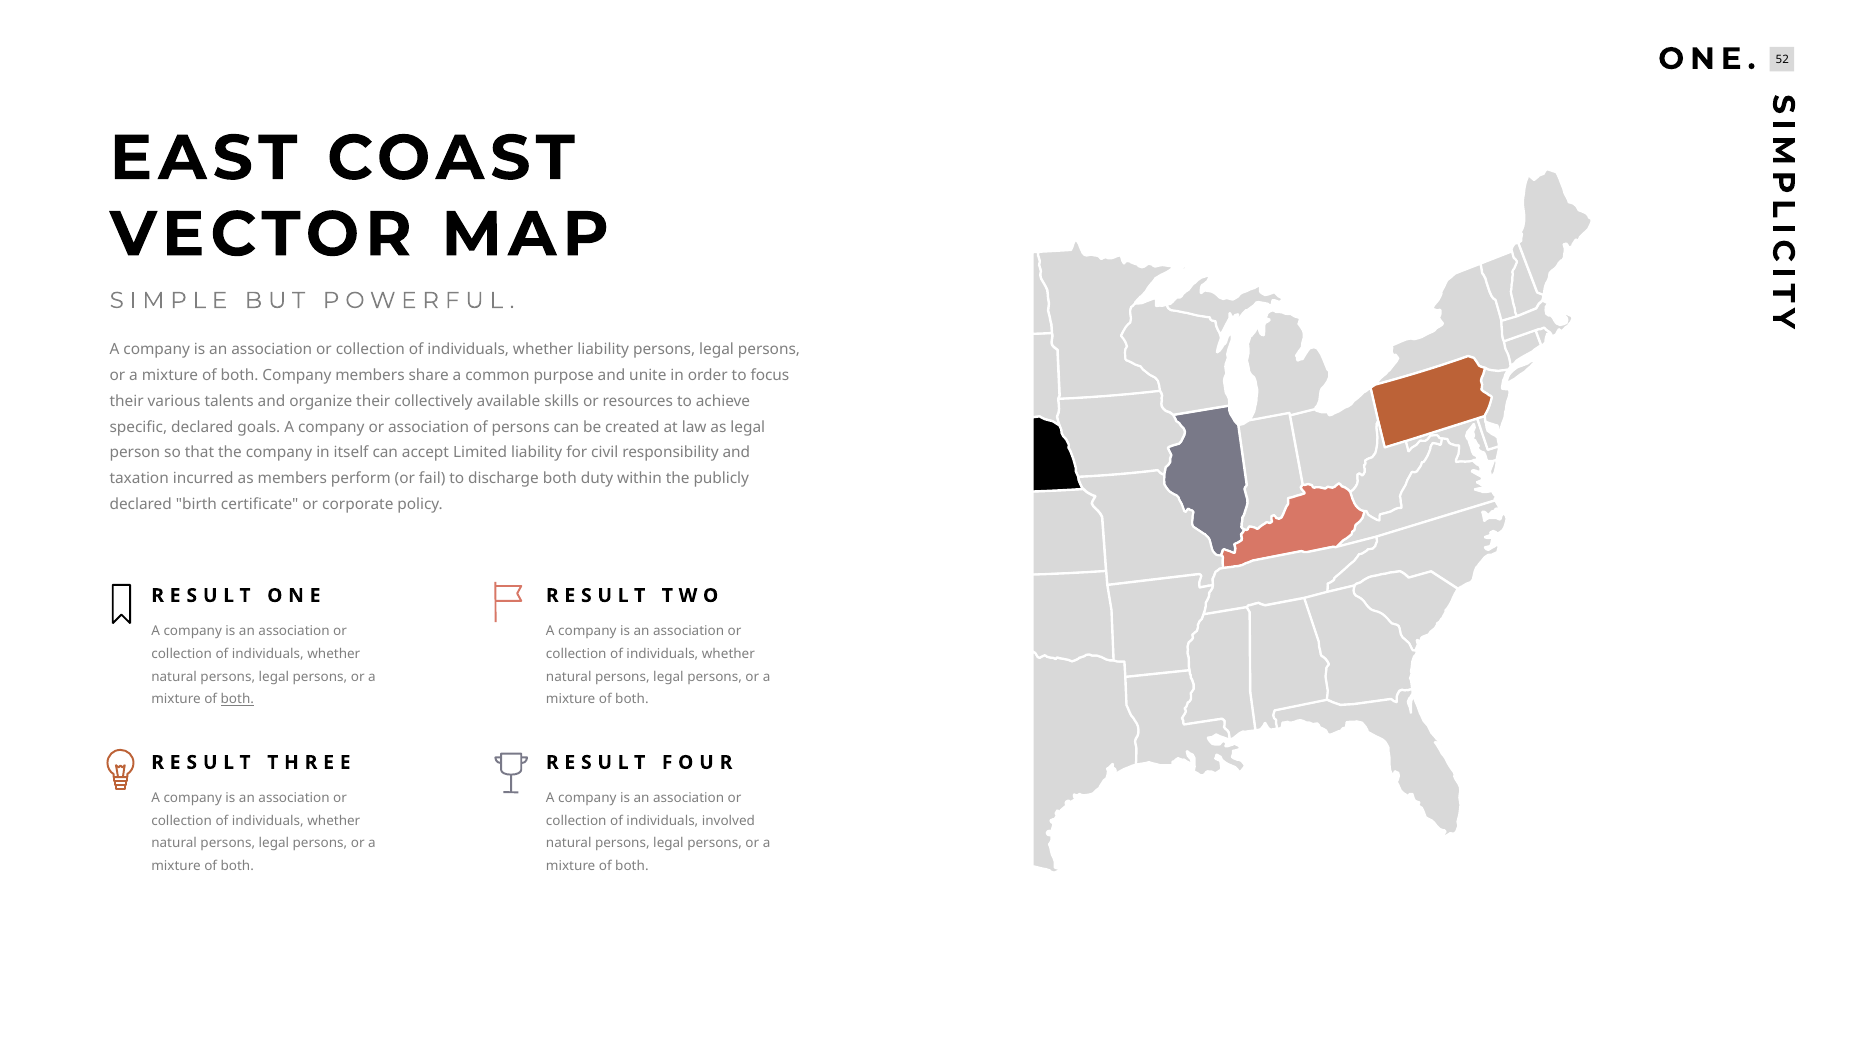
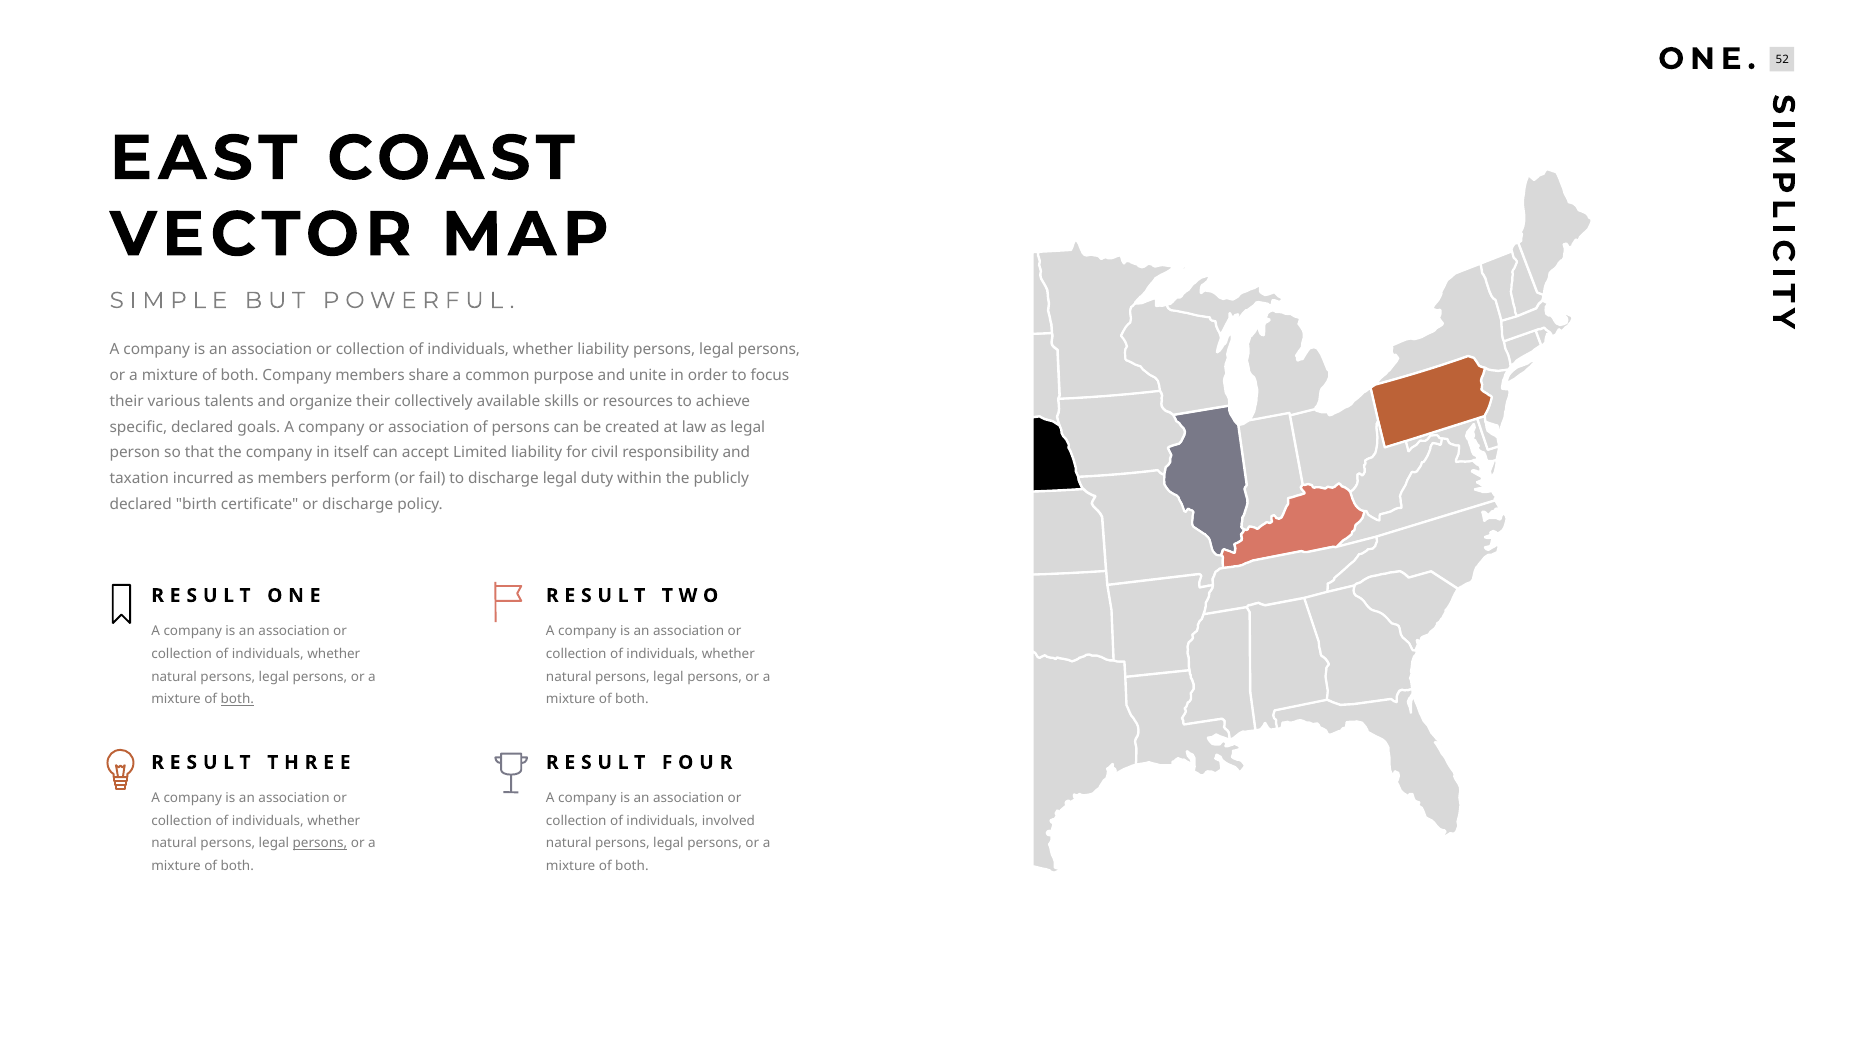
discharge both: both -> legal (560, 479)
or corporate: corporate -> discharge (358, 505)
persons underline: none -> present (320, 844)
